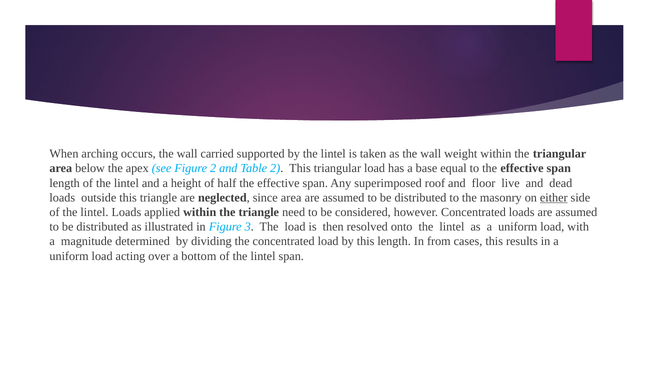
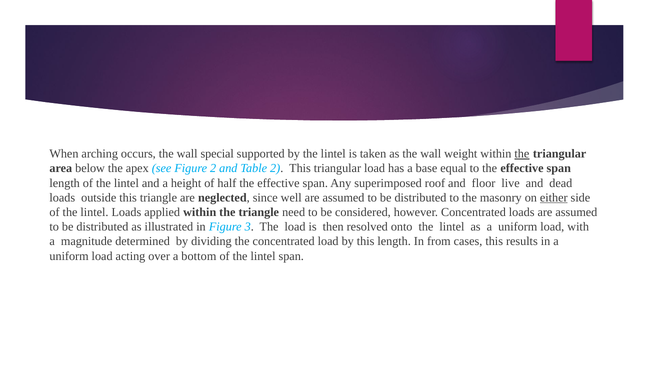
carried: carried -> special (217, 154)
the underline: none -> present (522, 154)
since area: area -> well (291, 198)
